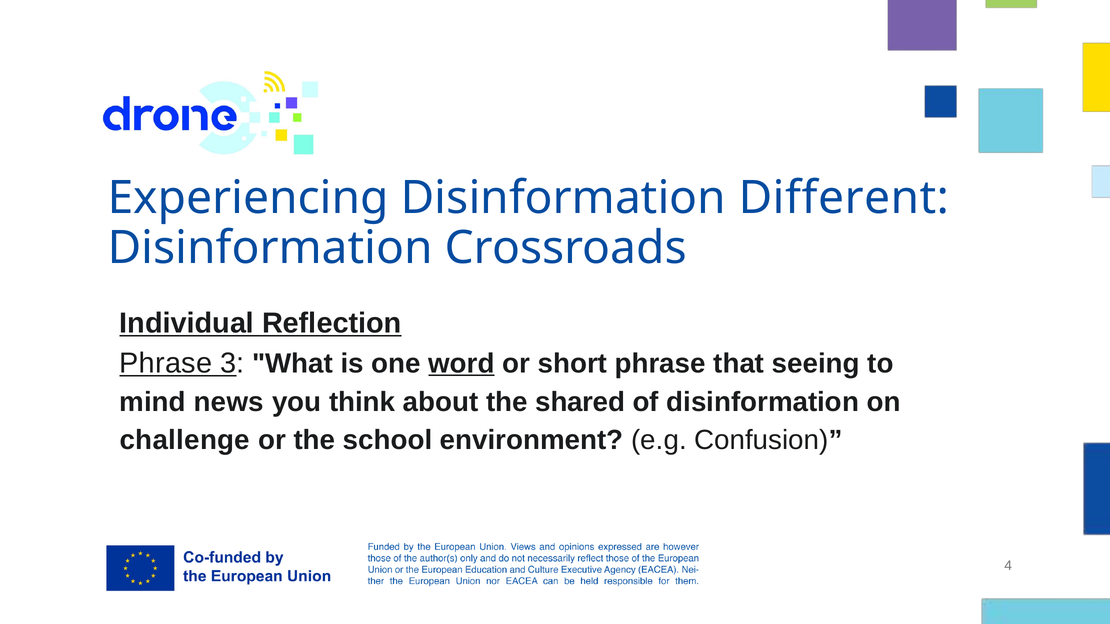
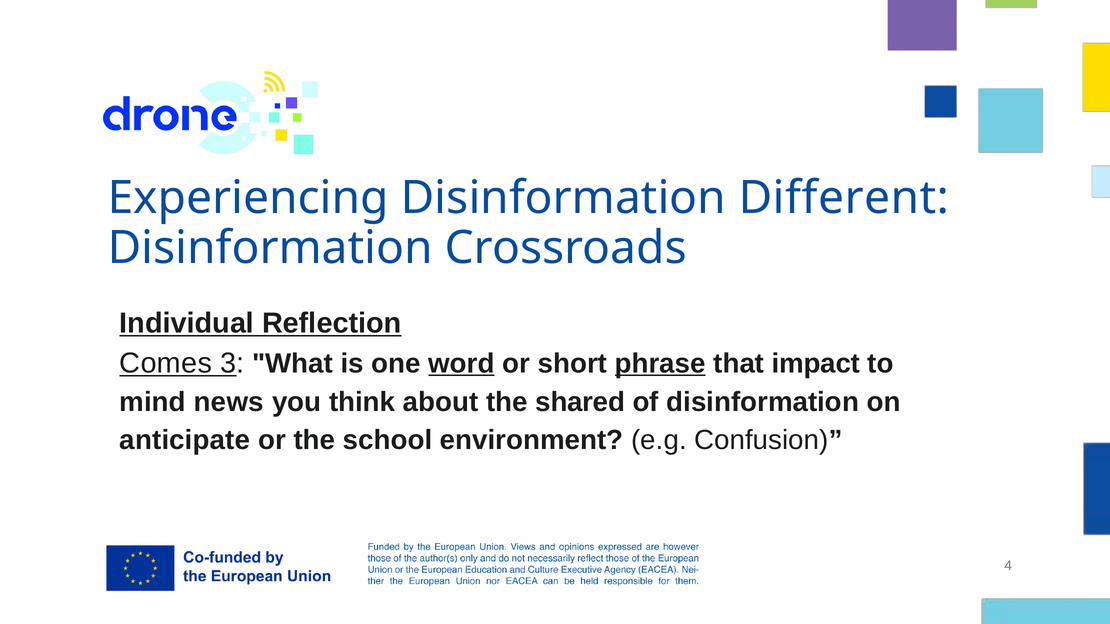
Phrase: Phrase -> Comes (166, 363)
phrase underline: none -> present (660, 364)
seeing: seeing -> impact (816, 364)
challenge: challenge -> anticipate (185, 440)
